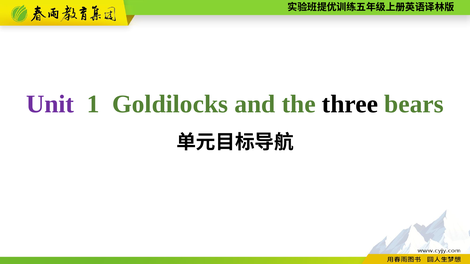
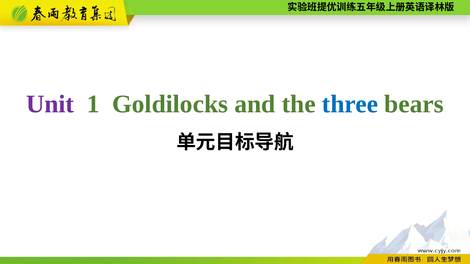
three colour: black -> blue (350, 104)
